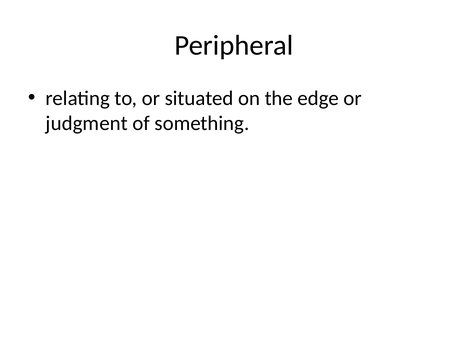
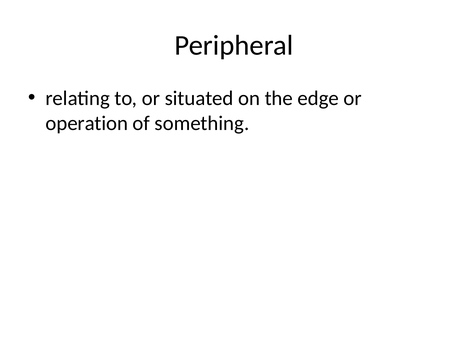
judgment: judgment -> operation (87, 123)
